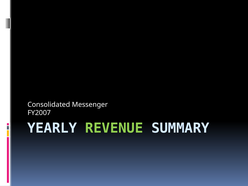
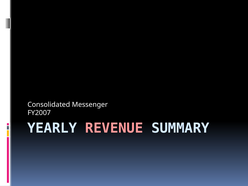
REVENUE colour: light green -> pink (114, 128)
